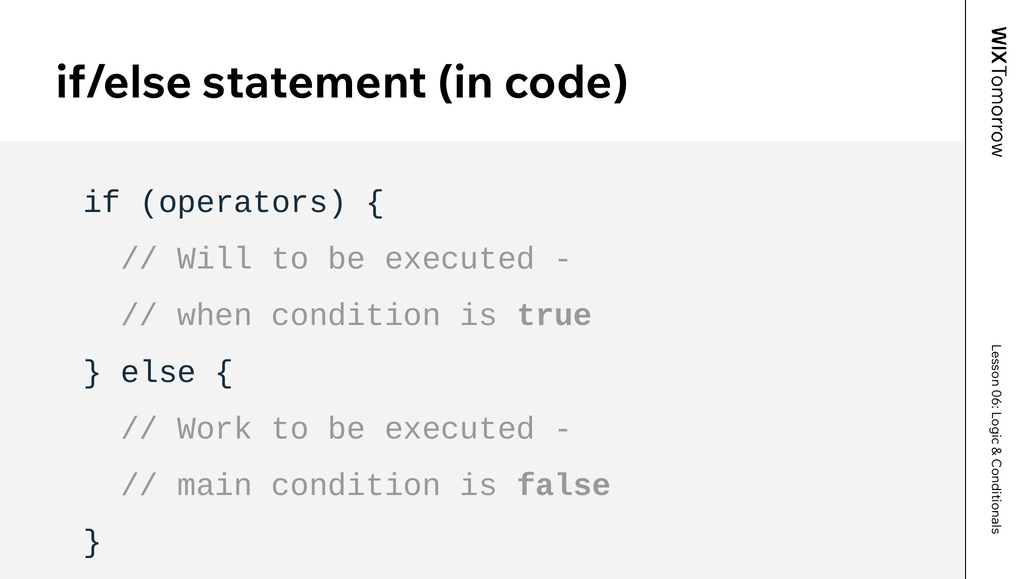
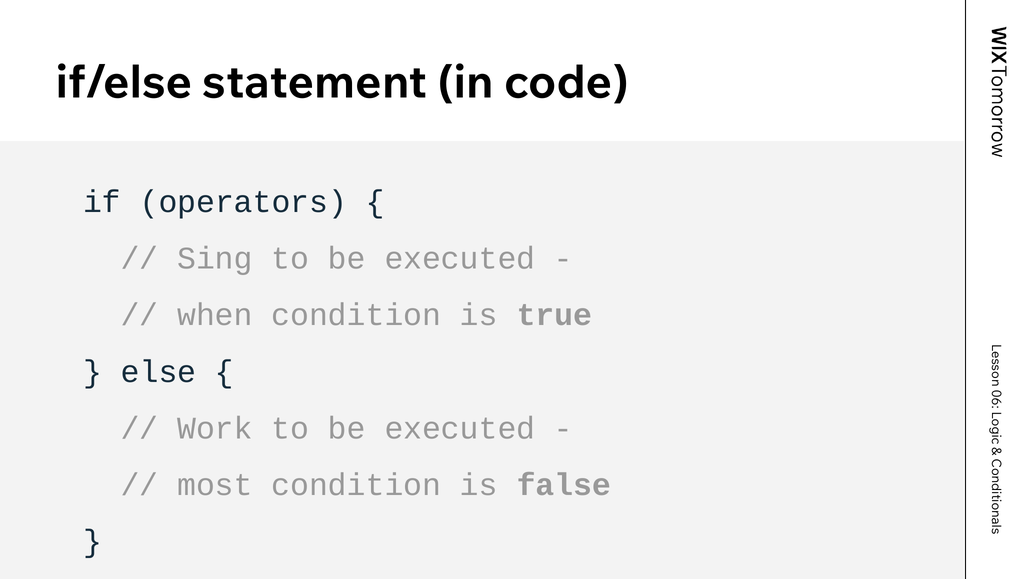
Will: Will -> Sing (215, 259)
main: main -> most (215, 485)
